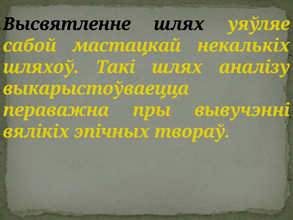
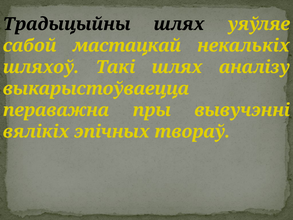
Высвятленне: Высвятленне -> Традыцыйны (67, 24)
